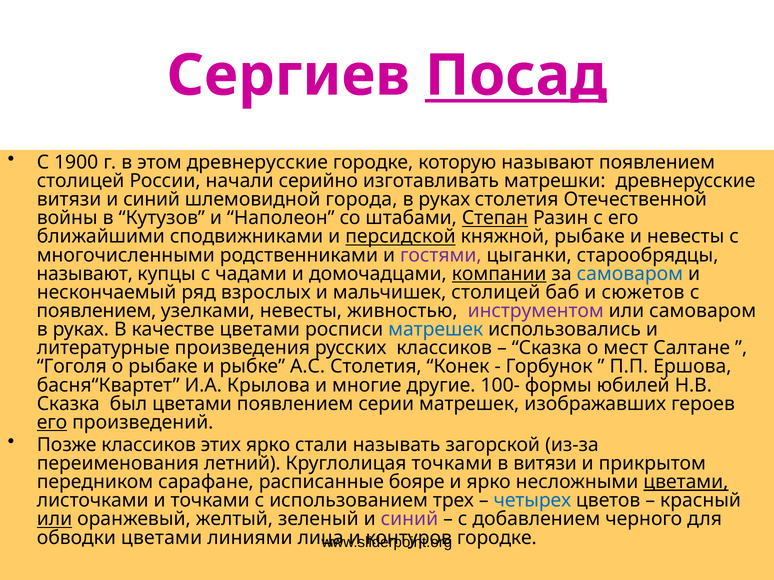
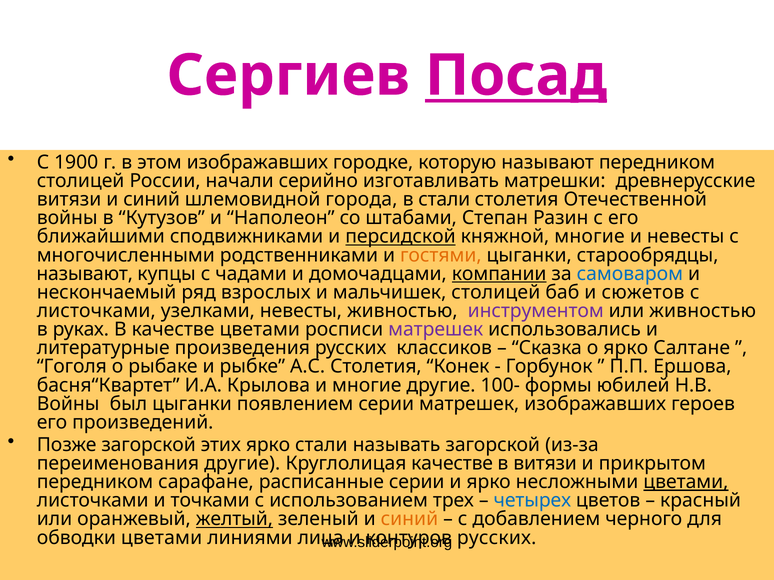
этом древнерусские: древнерусские -> изображавших (257, 162)
называют появлением: появлением -> передником (657, 162)
руках: руках -> стали (444, 200)
Степан underline: present -> none (495, 218)
княжной рыбаке: рыбаке -> многие (590, 237)
гостями colour: purple -> orange (441, 255)
появлением: появлением -> листочками (96, 311)
или самоваром: самоваром -> живностью (703, 311)
матрешек colour: blue -> purple (436, 330)
о мест: мест -> ярко (626, 348)
Сказка: Сказка -> Войны (68, 404)
был цветами: цветами -> цыганки (192, 404)
его underline: present -> none (52, 423)
Позже классиков: классиков -> загорской (149, 445)
переименования летний: летний -> другие (242, 464)
Круглолицая точками: точками -> качестве (452, 464)
расписанные бояре: бояре -> серии (417, 482)
или underline: present -> none (54, 520)
желтый underline: none -> present (234, 520)
синий colour: purple -> orange (409, 520)
городке: городке -> русских (497, 538)
